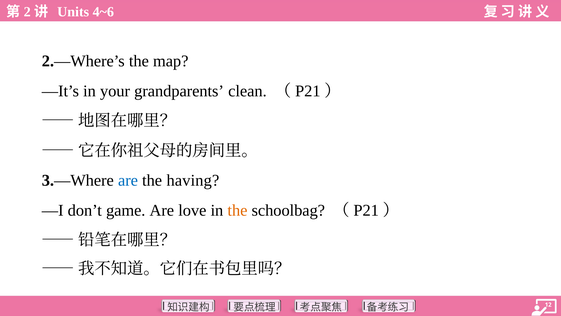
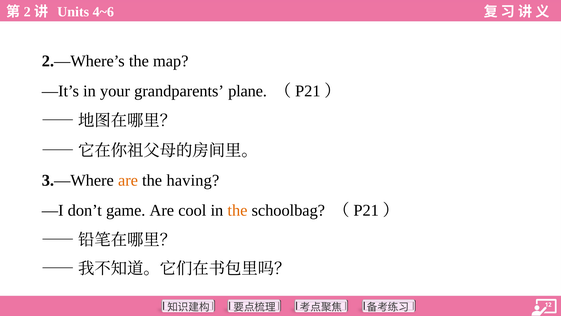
clean: clean -> plane (248, 91)
are colour: blue -> orange (128, 180)
love: love -> cool (192, 210)
